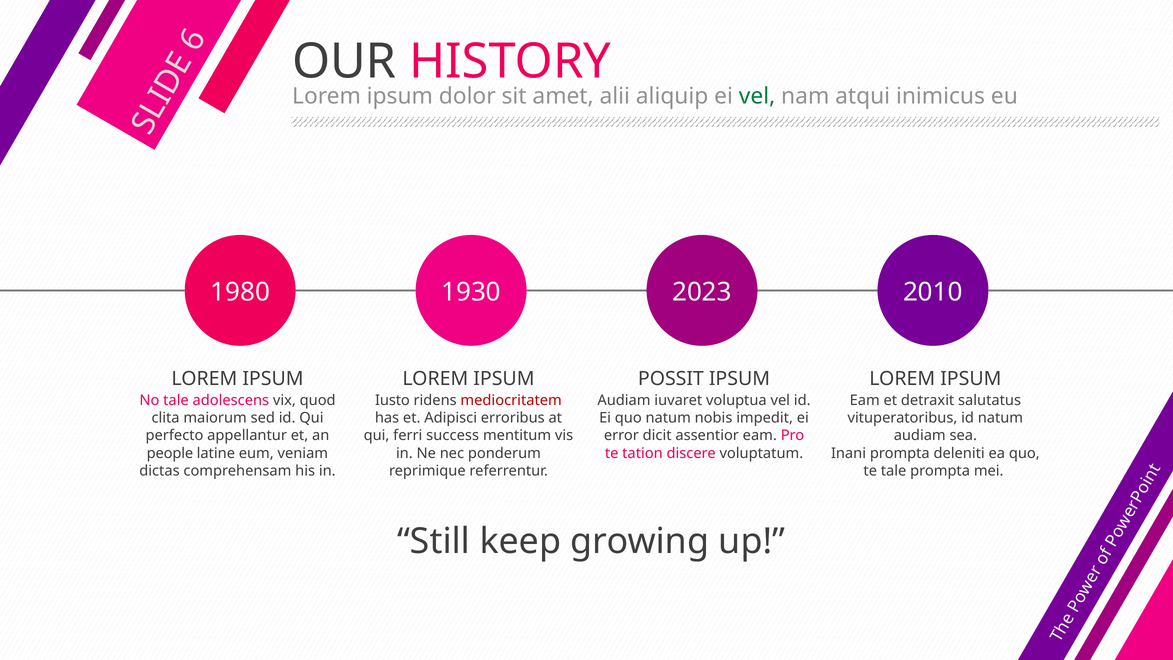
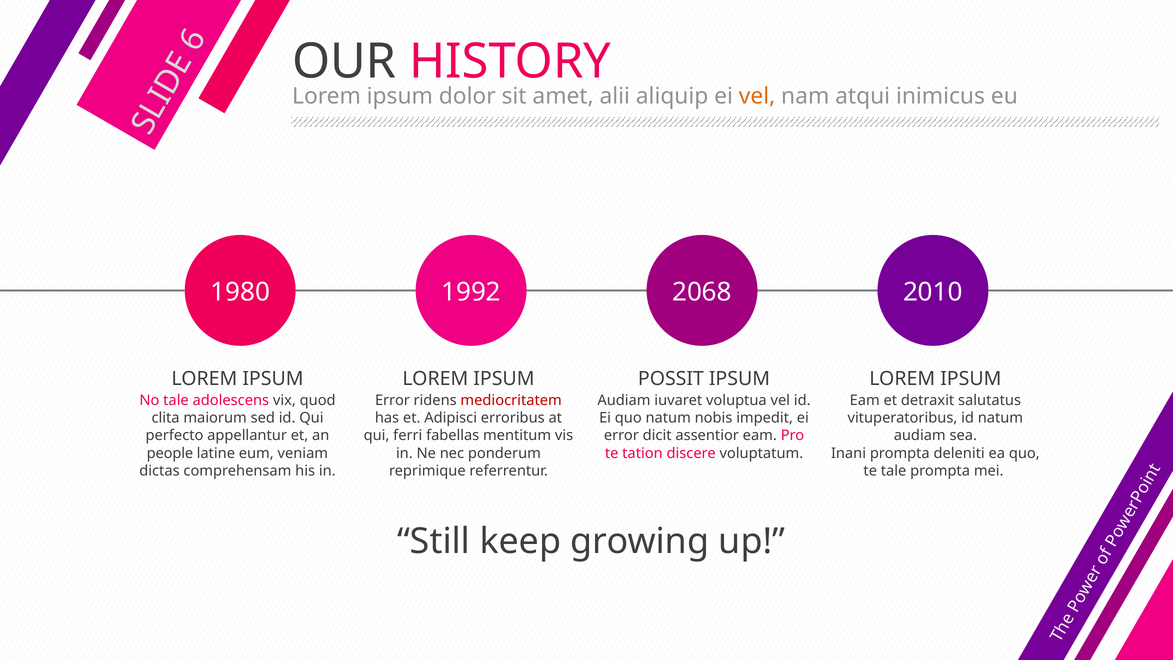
vel colour: green -> orange (757, 96)
1930: 1930 -> 1992 (471, 292)
2023: 2023 -> 2068 (702, 292)
Iusto: Iusto -> Error (392, 400)
success: success -> fabellas (453, 435)
